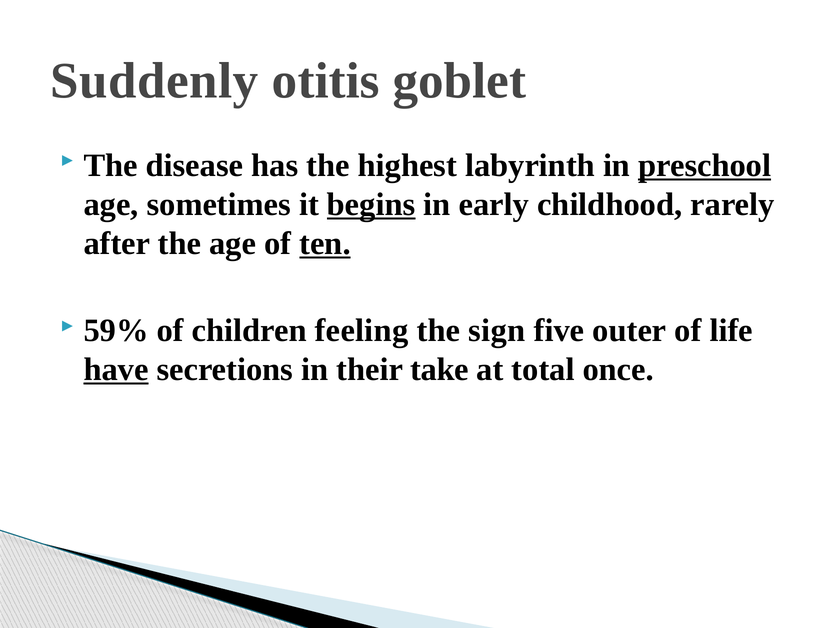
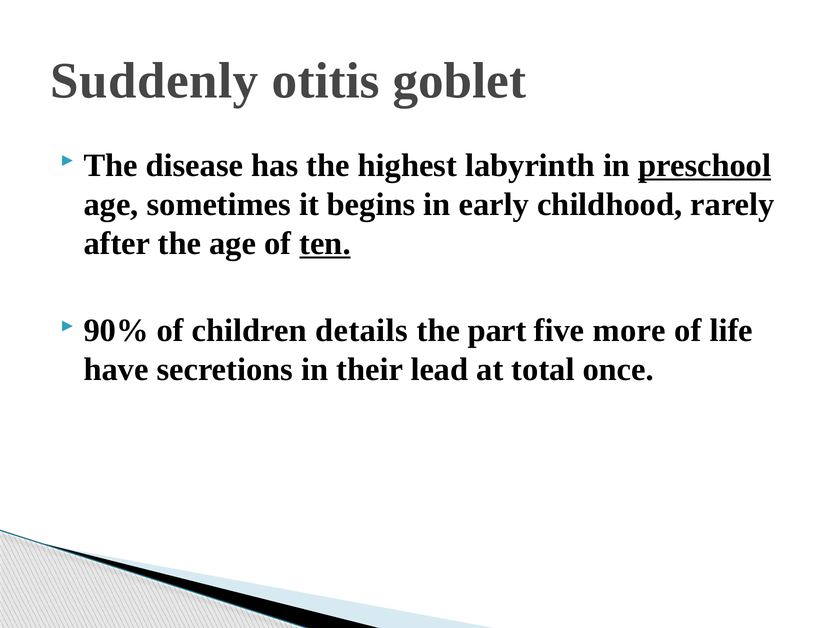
begins underline: present -> none (371, 204)
59%: 59% -> 90% (116, 331)
feeling: feeling -> details (362, 331)
sign: sign -> part (497, 331)
outer: outer -> more (629, 331)
have underline: present -> none (116, 370)
take: take -> lead (439, 370)
